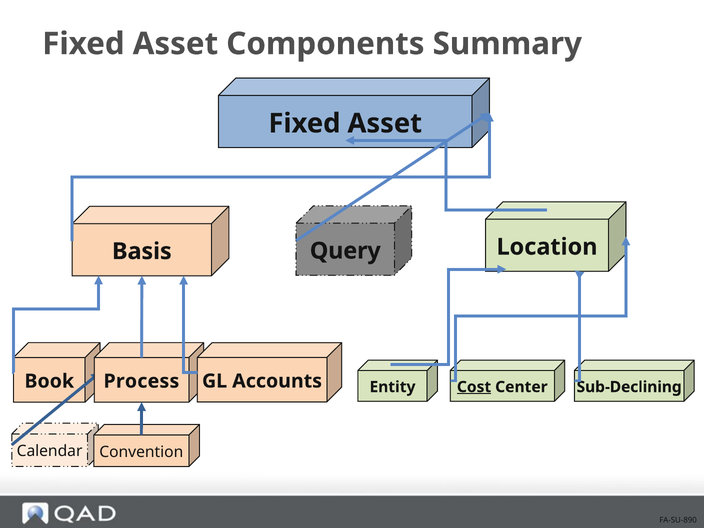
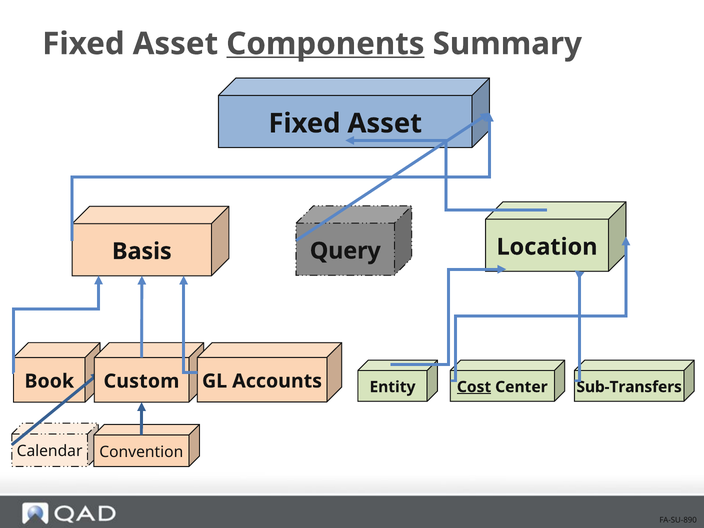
Components underline: none -> present (325, 44)
Process: Process -> Custom (141, 381)
Sub-Declining: Sub-Declining -> Sub-Transfers (629, 387)
